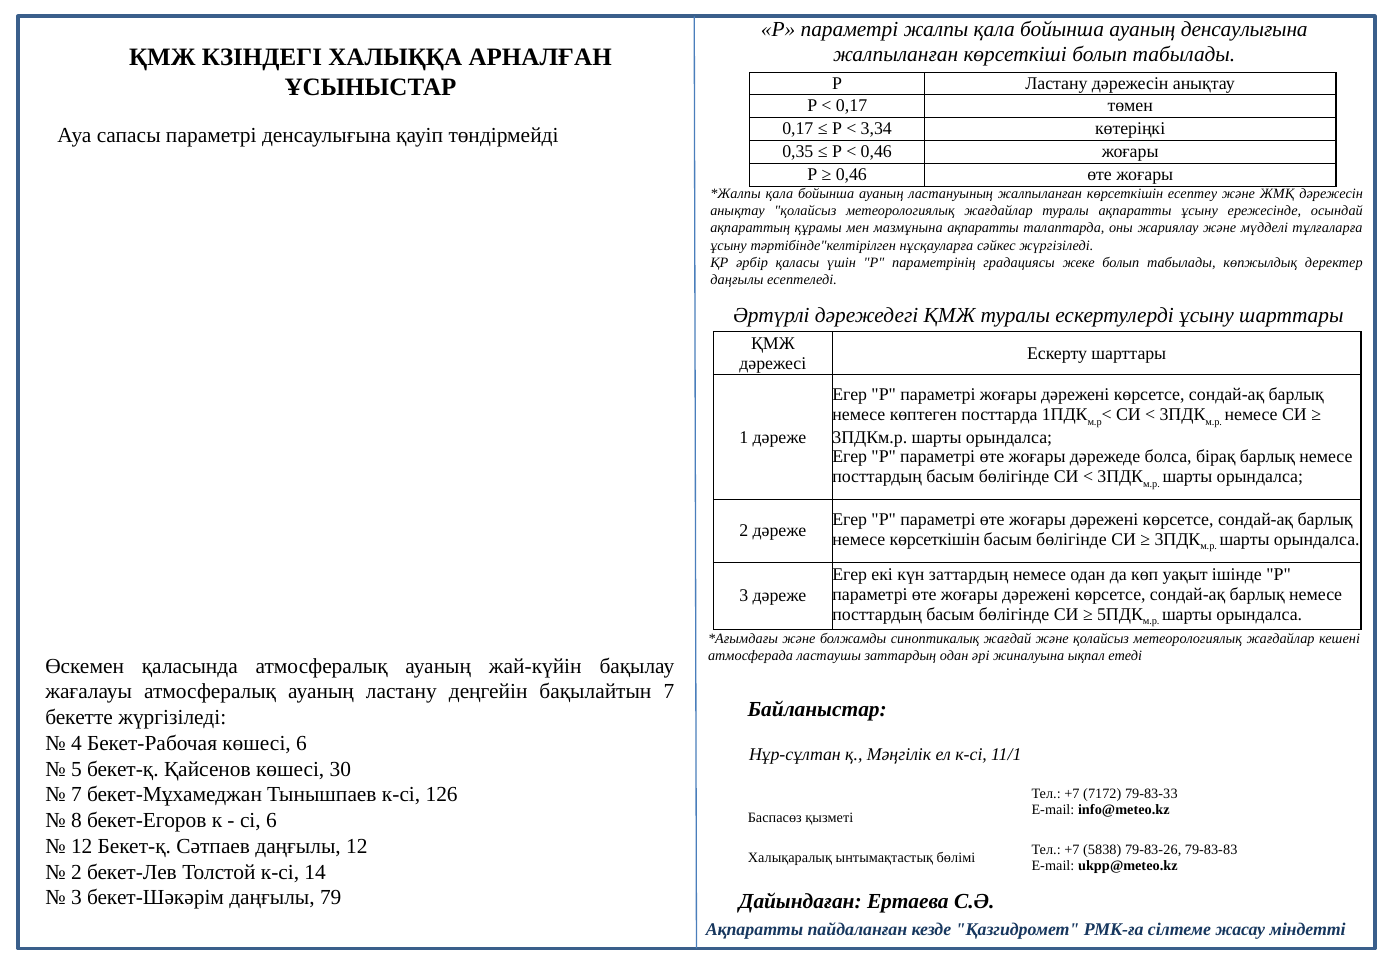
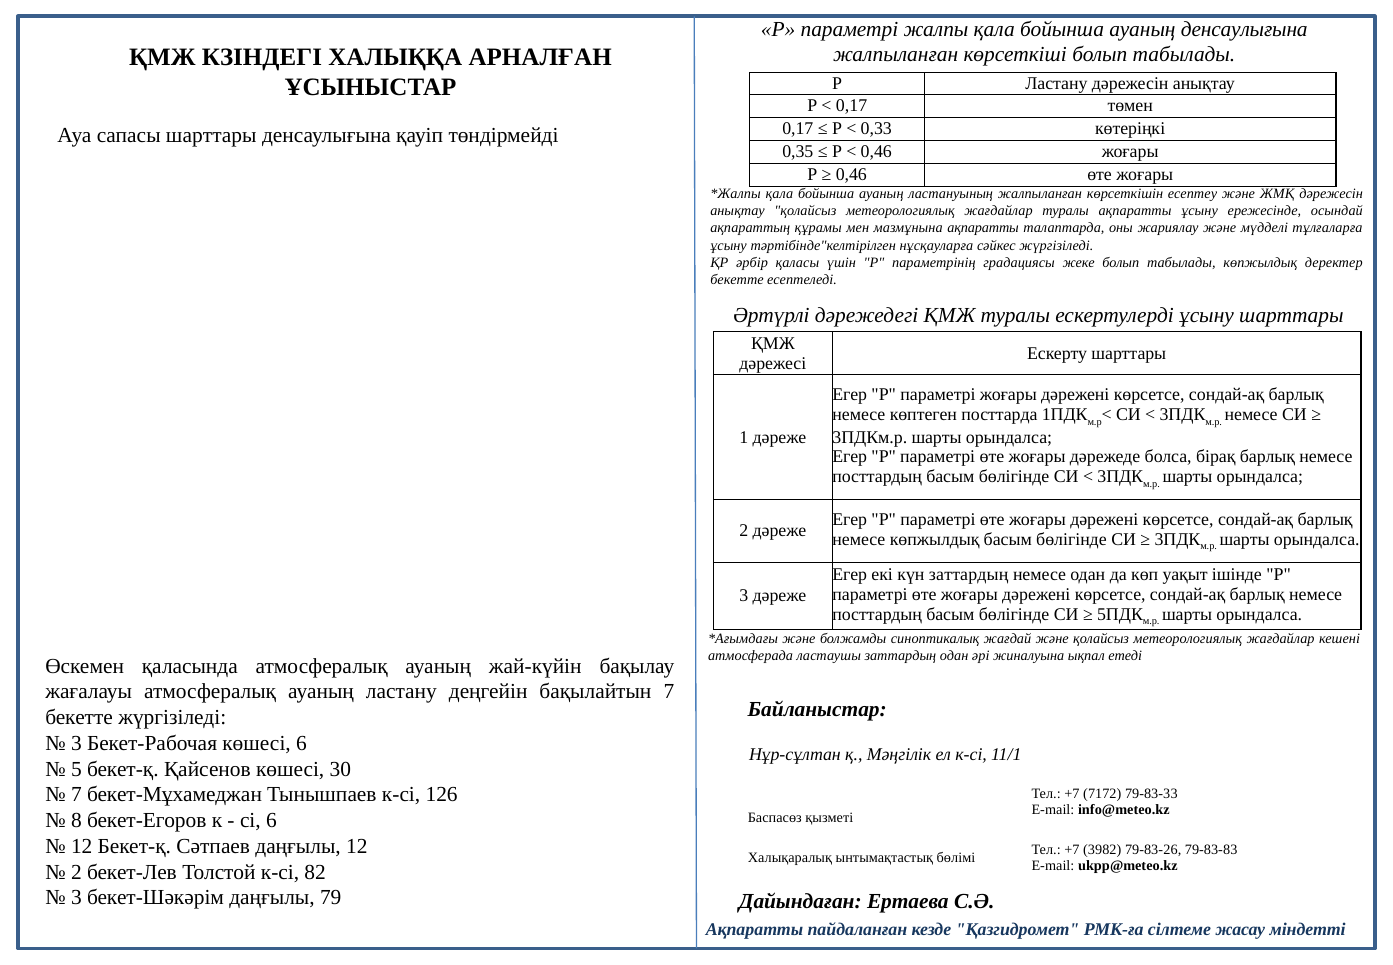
3,34: 3,34 -> 0,33 (876, 129)
сапасы параметрі: параметрі -> шарттары (211, 135)
даңғылы: даңғылы -> бекетте (737, 279)
немесе көрсеткішін: көрсеткішін -> көпжылдық (935, 539)
4: 4 -> 3 (76, 743)
5838: 5838 -> 3982 (1102, 849)
14: 14 -> 82 (315, 871)
